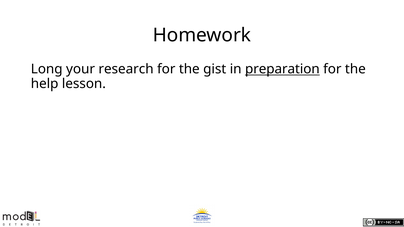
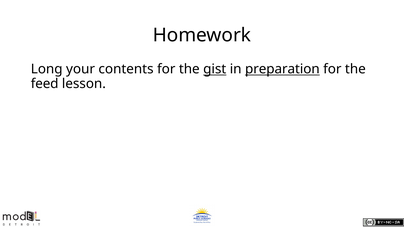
research: research -> contents (126, 69)
gist underline: none -> present (215, 69)
help: help -> feed (45, 84)
